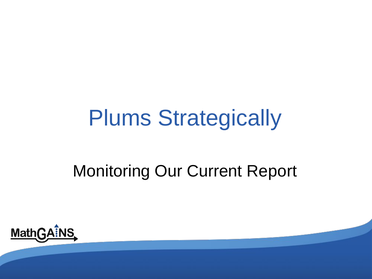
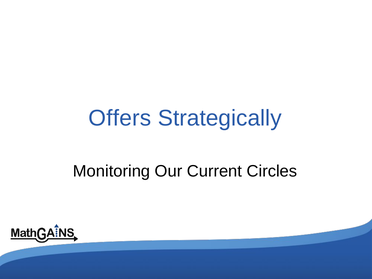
Plums: Plums -> Offers (120, 118)
Report: Report -> Circles (272, 171)
